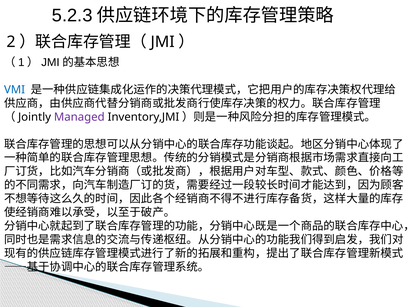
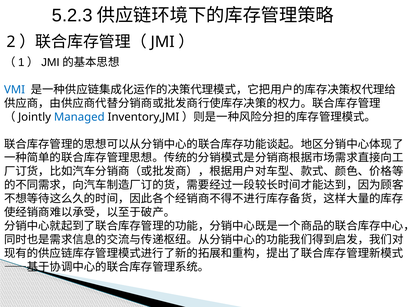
Managed colour: purple -> blue (79, 117)
